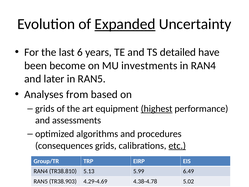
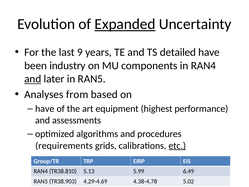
6: 6 -> 9 (80, 52)
become: become -> industry (67, 66)
investments: investments -> components (149, 66)
and underline: none -> present (33, 79)
grids: grids -> have (45, 109)
highest underline: present -> none (157, 109)
consequences: consequences -> requirements (64, 145)
